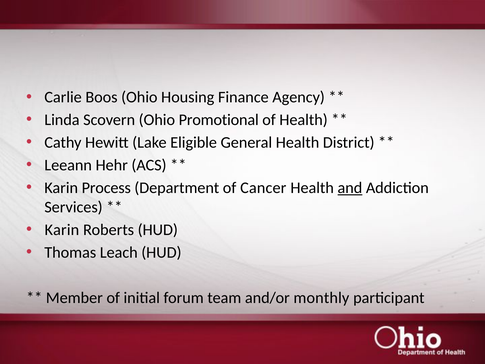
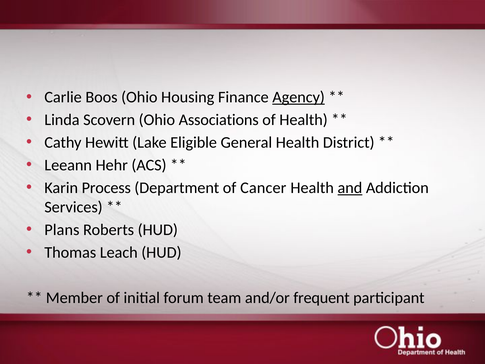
Agency underline: none -> present (299, 97)
Promotional: Promotional -> Associations (219, 120)
Karin: Karin -> Plans (62, 230)
monthly: monthly -> frequent (322, 298)
